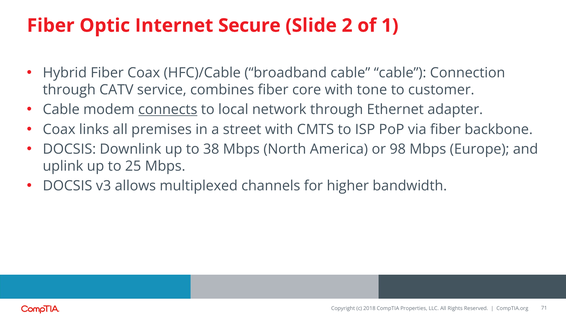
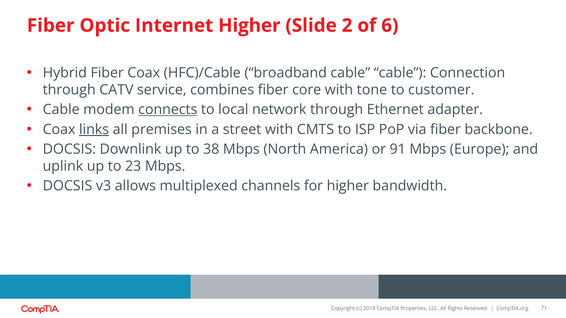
Internet Secure: Secure -> Higher (249, 26)
1: 1 -> 6 (390, 26)
links underline: none -> present (94, 130)
98: 98 -> 91 (398, 149)
25: 25 -> 23 (133, 166)
